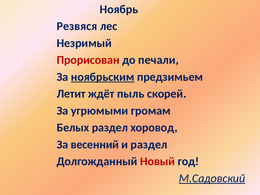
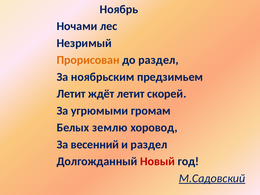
Резвяся: Резвяся -> Ночами (77, 26)
Прорисован colour: red -> orange (88, 60)
до печали: печали -> раздел (158, 60)
ноябрьским underline: present -> none (103, 77)
ждёт пыль: пыль -> летит (131, 94)
Белых раздел: раздел -> землю (110, 128)
